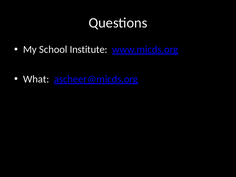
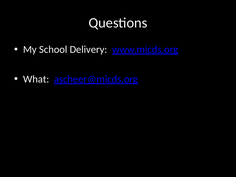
Institute: Institute -> Delivery (88, 50)
